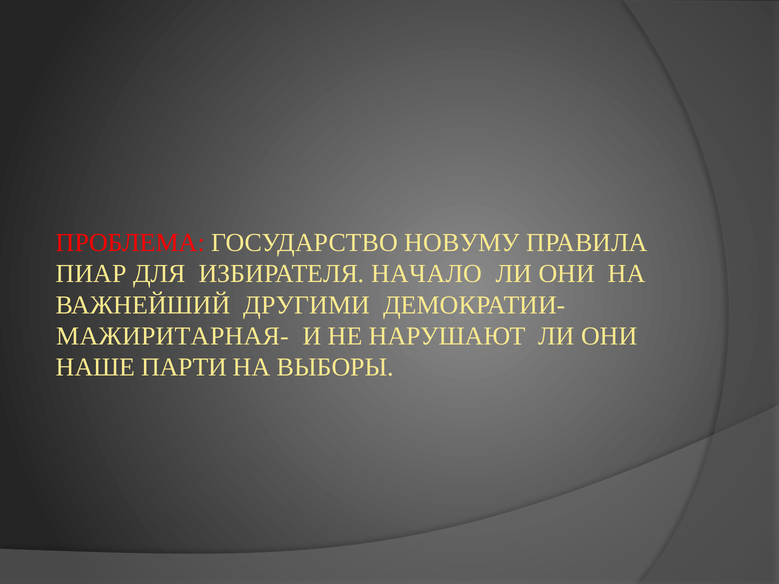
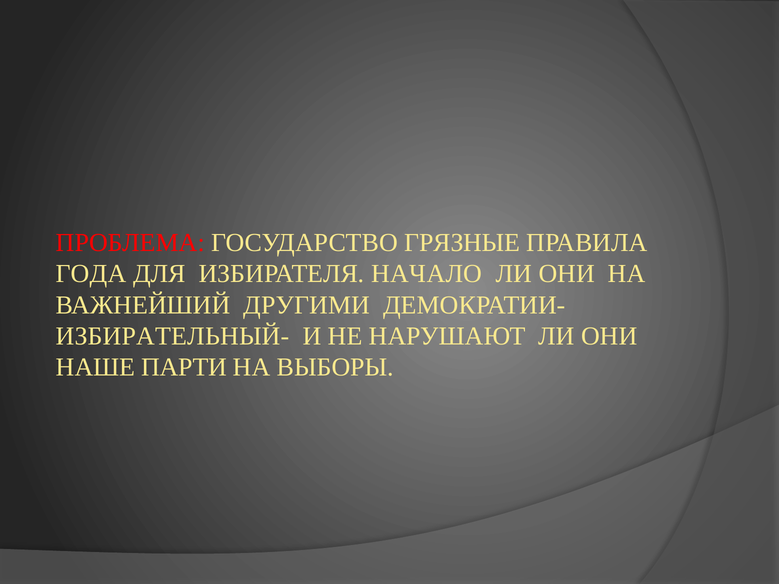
НОВУМУ: НОВУМУ -> ГРЯЗНЫЕ (462, 243)
ПИАР: ПИАР -> ГОДА (91, 274)
МАЖИРИТАРНАЯ-: МАЖИРИТАРНАЯ- -> ИЗБИРАТЕЛЬНЫЙ- (173, 336)
